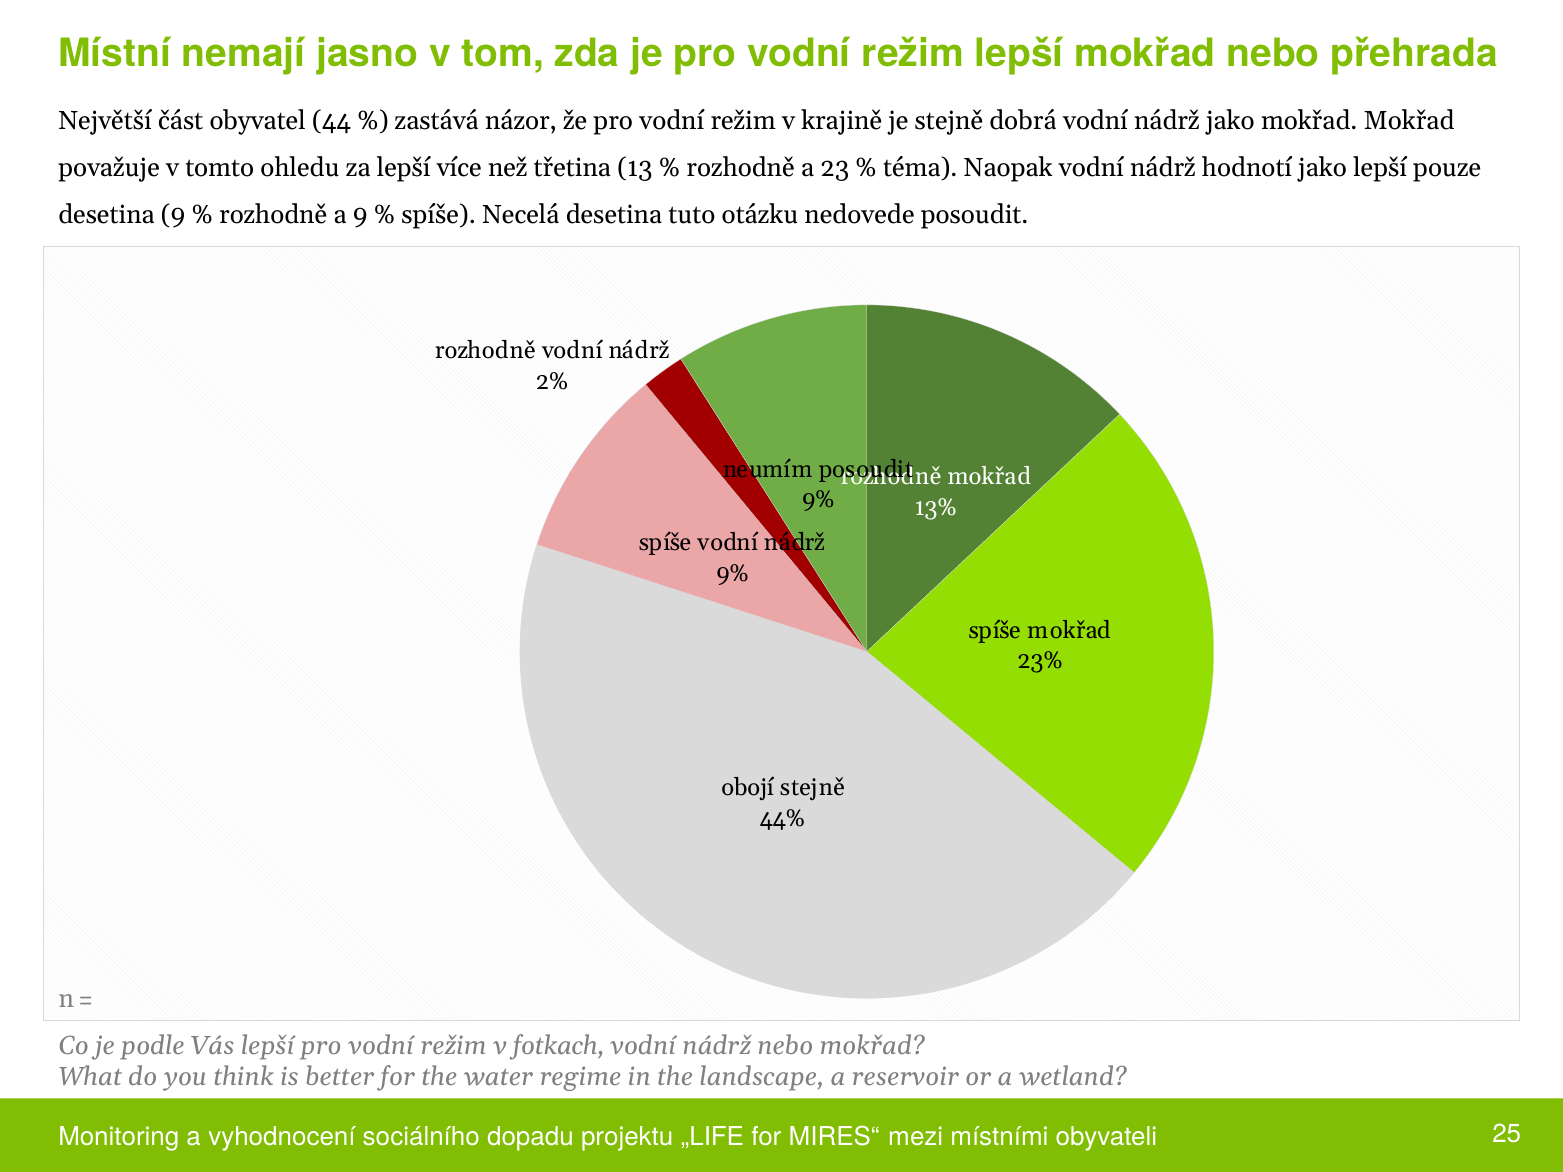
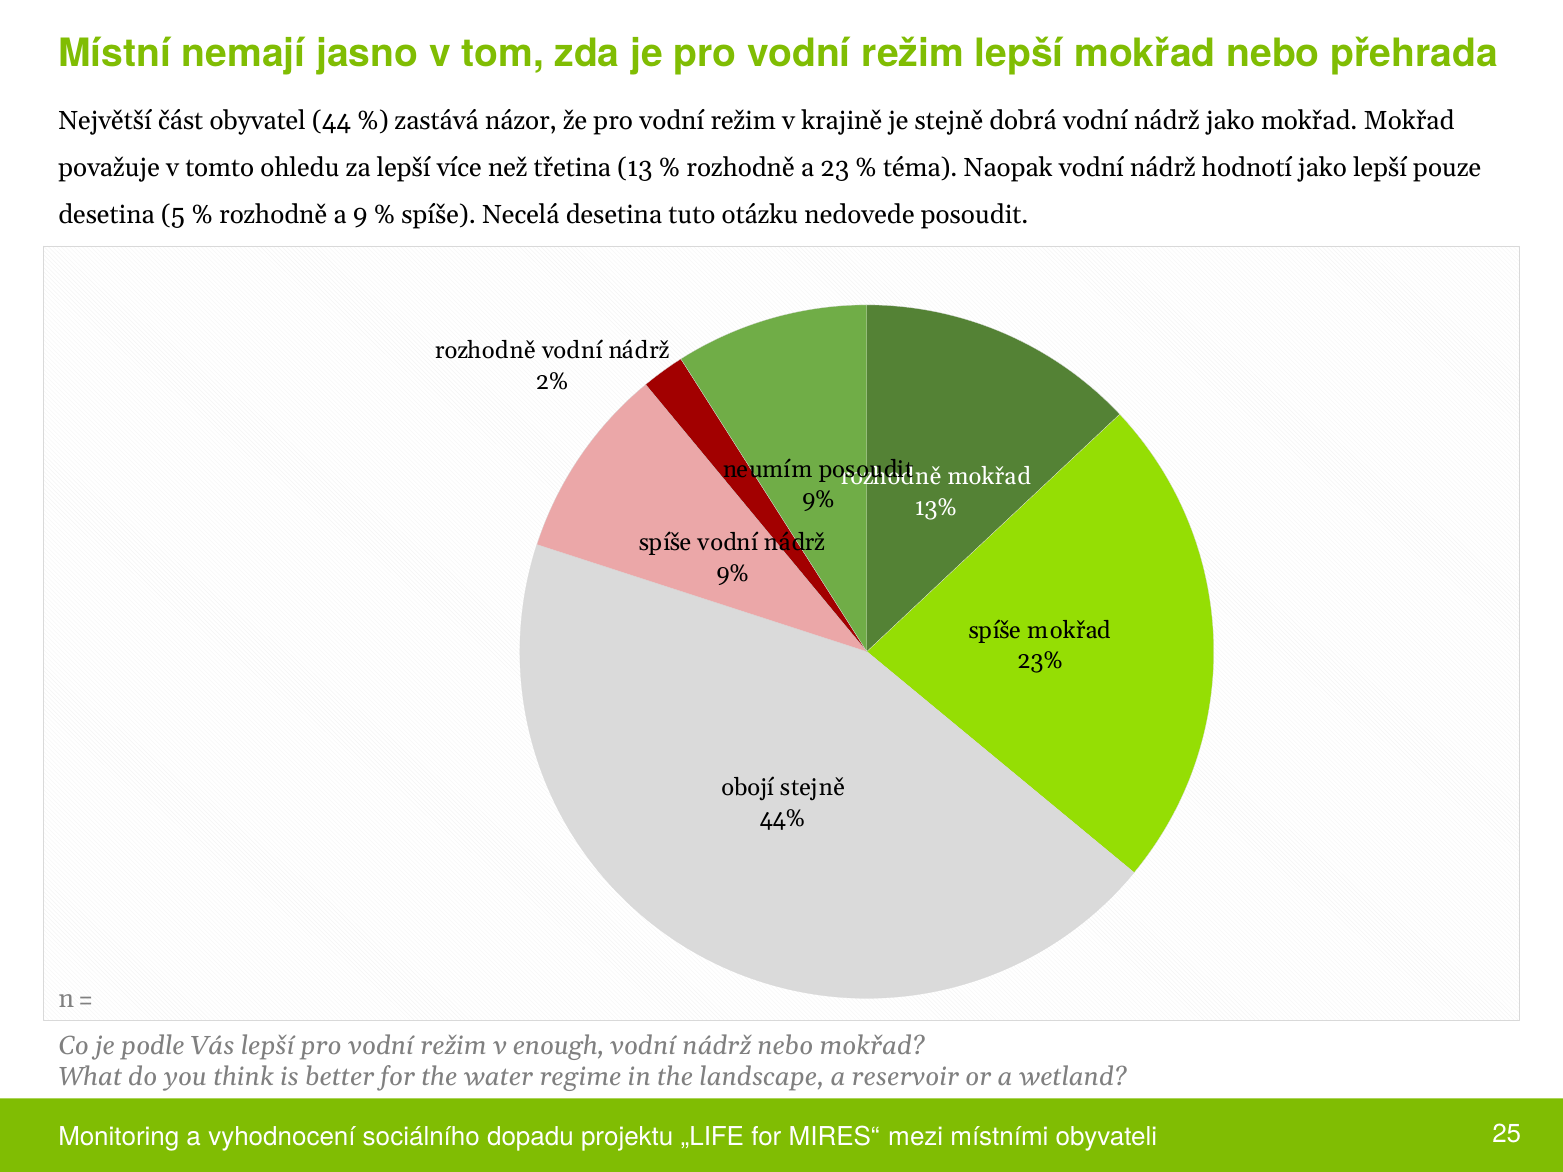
desetina 9: 9 -> 5 (173, 215)
fotkach: fotkach -> enough (559, 1046)
